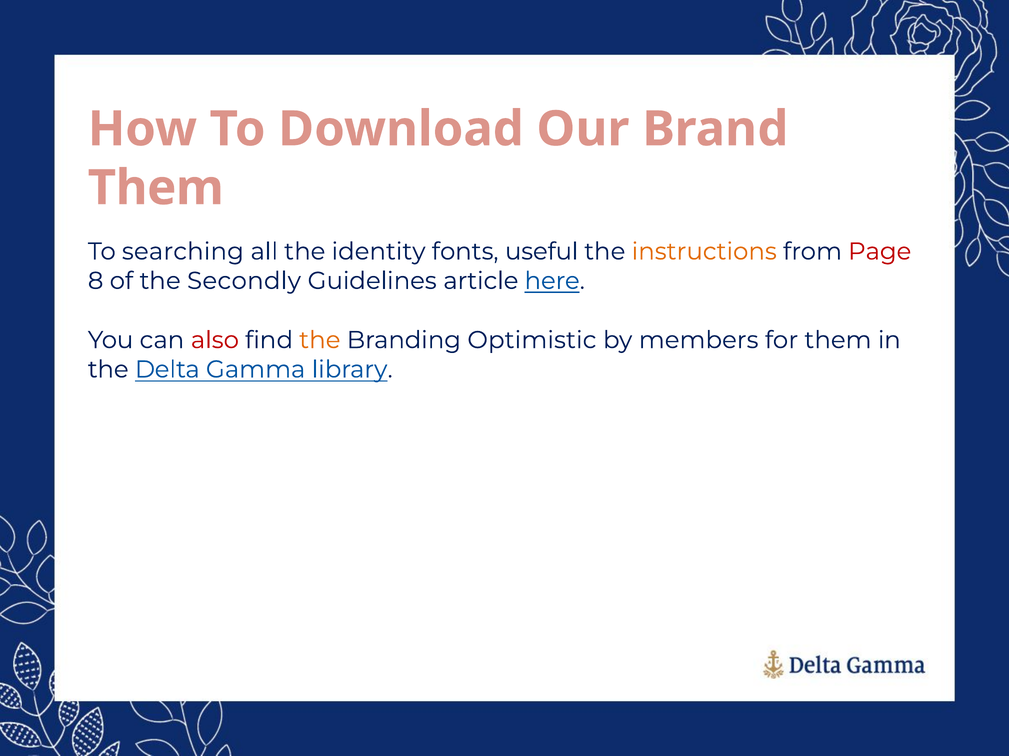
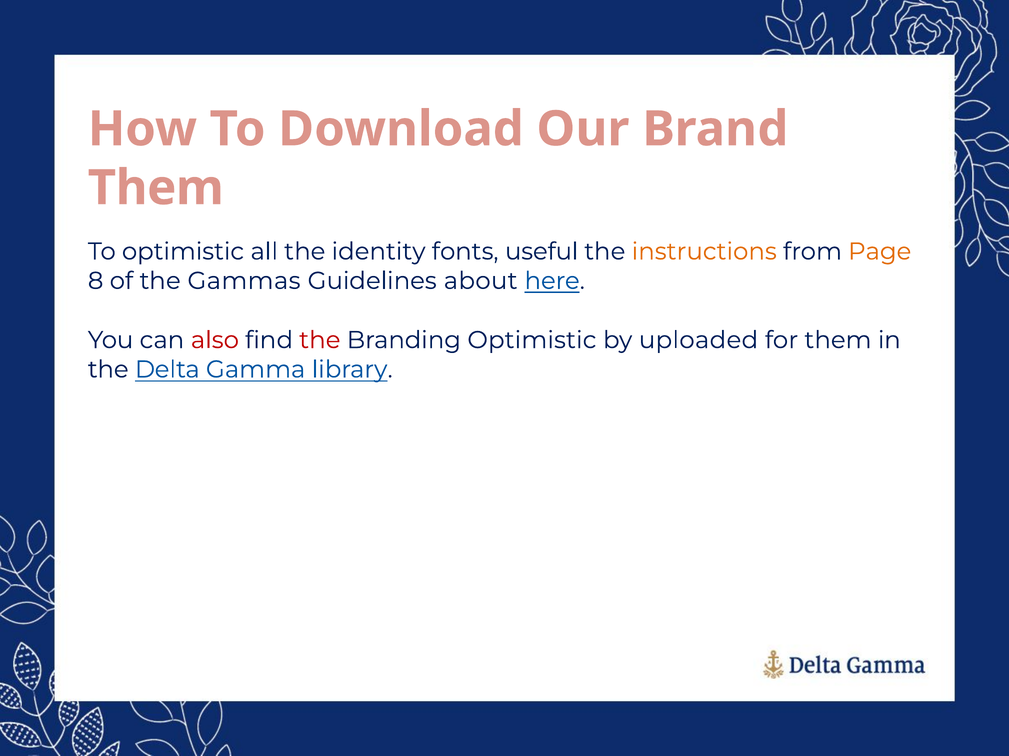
To searching: searching -> optimistic (183, 252)
Page colour: red -> orange (880, 252)
Secondly: Secondly -> Gammas (244, 281)
article: article -> about (481, 281)
the colour: orange -> red (320, 340)
members: members -> uploaded (698, 340)
